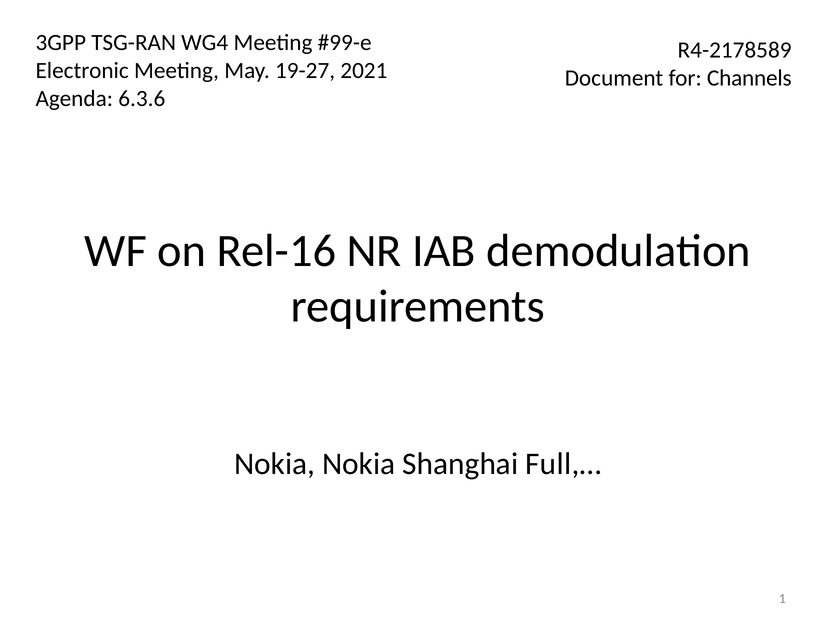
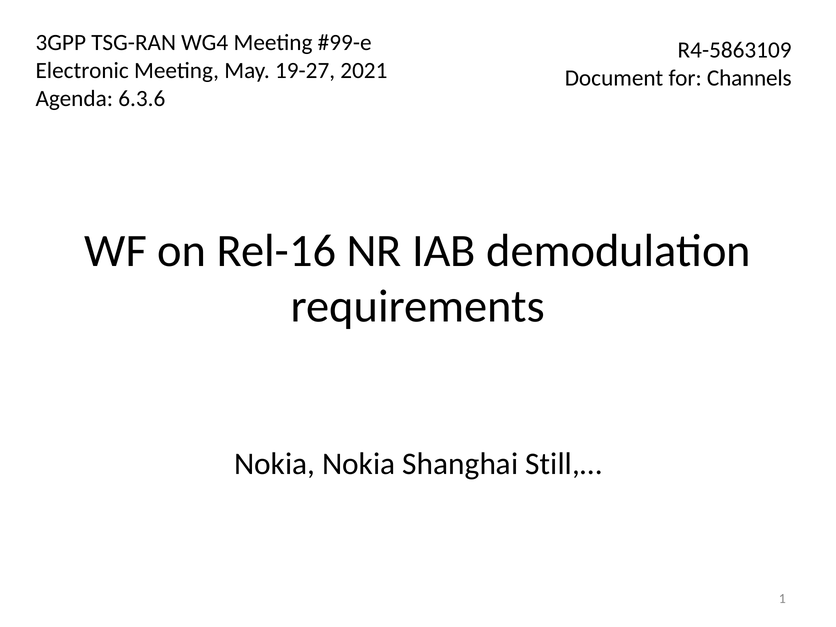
R4-2178589: R4-2178589 -> R4-5863109 (735, 50)
Full,…: Full,… -> Still,… (563, 464)
